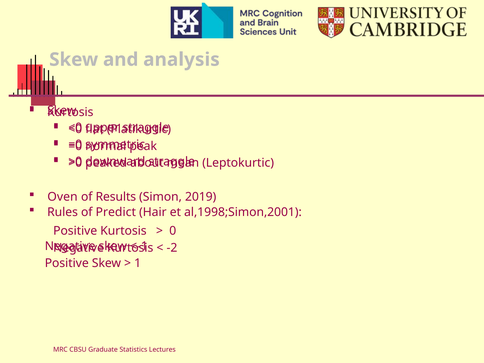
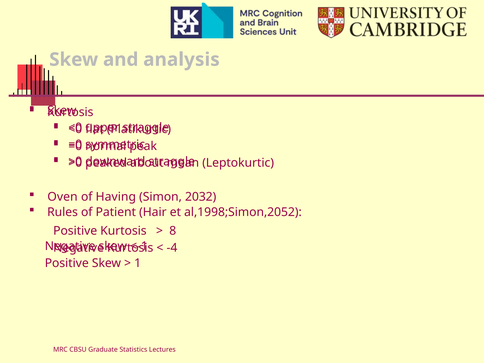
Results: Results -> Having (116, 197)
2019: 2019 -> 2032 (201, 197)
Predict: Predict -> Patient (116, 212)
al,1998;Simon,2001: al,1998;Simon,2001 -> al,1998;Simon,2052 (243, 212)
0: 0 -> 8 (173, 231)
-2: -2 -> -4 (172, 248)
